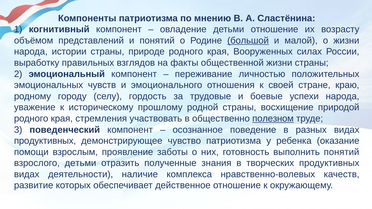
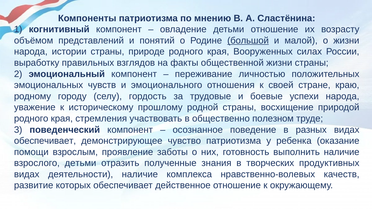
полезном underline: present -> none (273, 119)
продуктивных: продуктивных -> обеспечивает (45, 141)
выполнить понятий: понятий -> наличие (342, 152)
